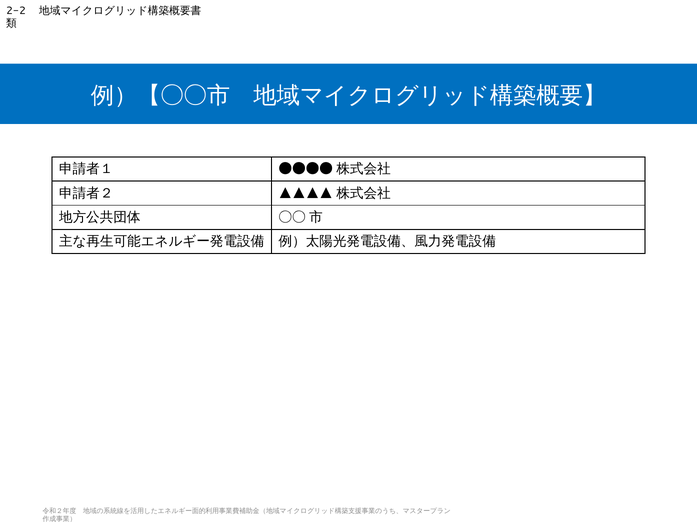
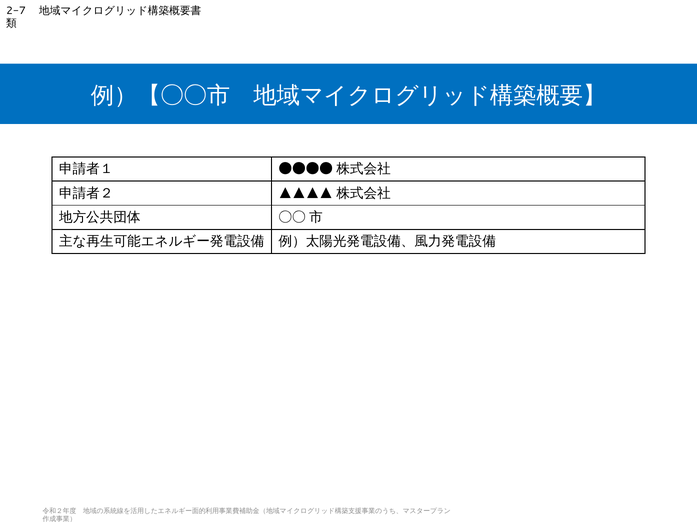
2-2: 2-2 -> 2-7 (16, 11)
